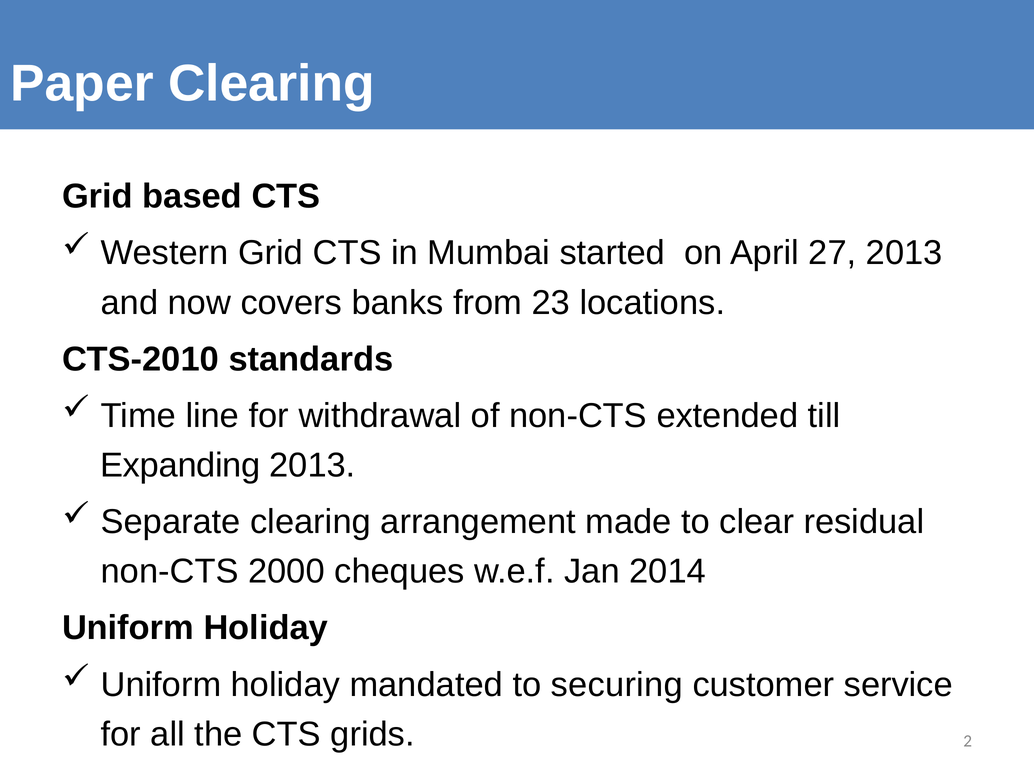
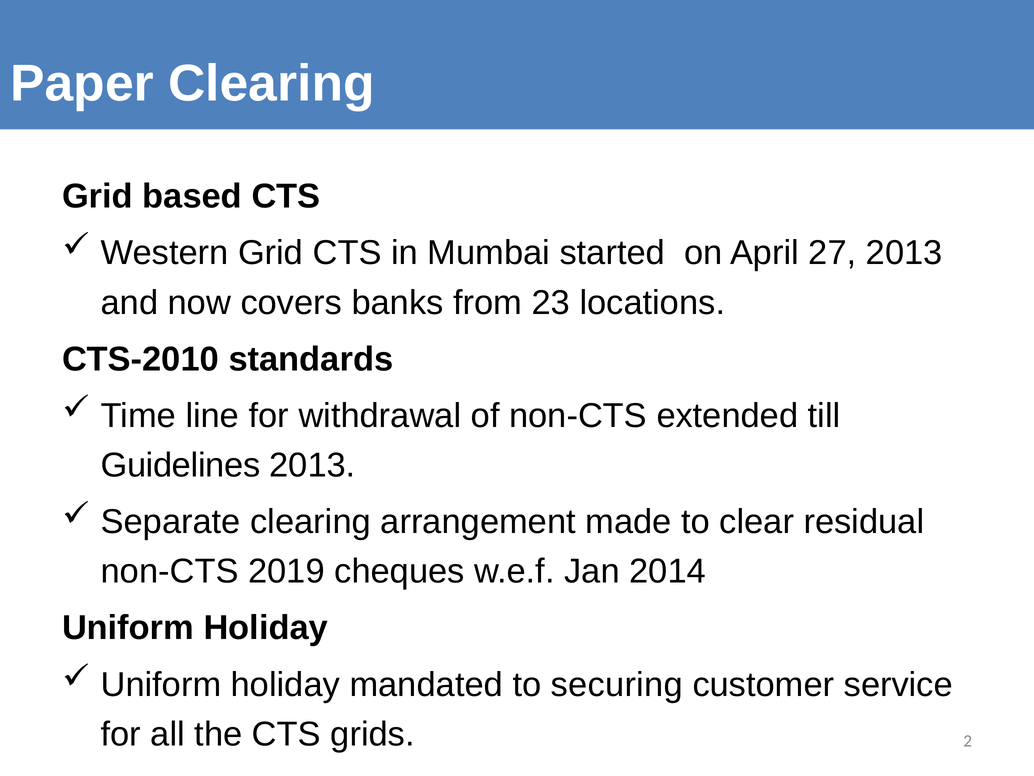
Expanding: Expanding -> Guidelines (180, 465)
2000: 2000 -> 2019 (286, 571)
